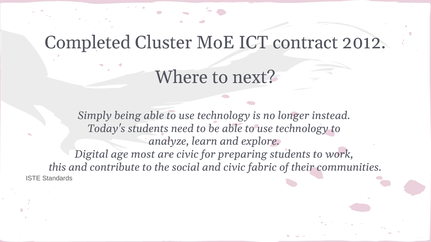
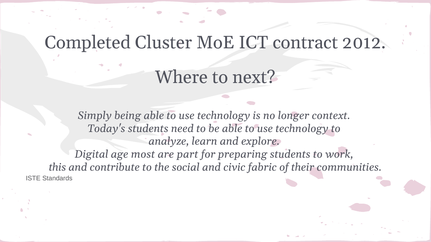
instead: instead -> context (331, 116)
are civic: civic -> part (187, 155)
